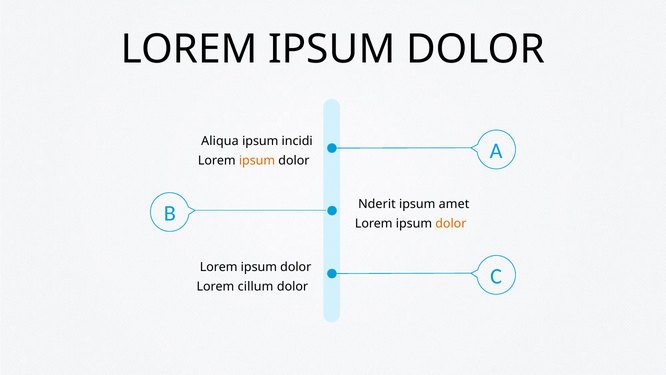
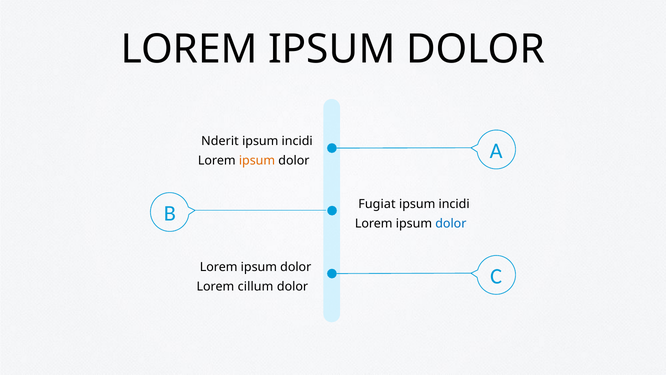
Aliqua: Aliqua -> Nderit (220, 141)
Nderit: Nderit -> Fugiat (377, 204)
amet: amet -> incidi (454, 204)
dolor colour: orange -> blue (451, 223)
